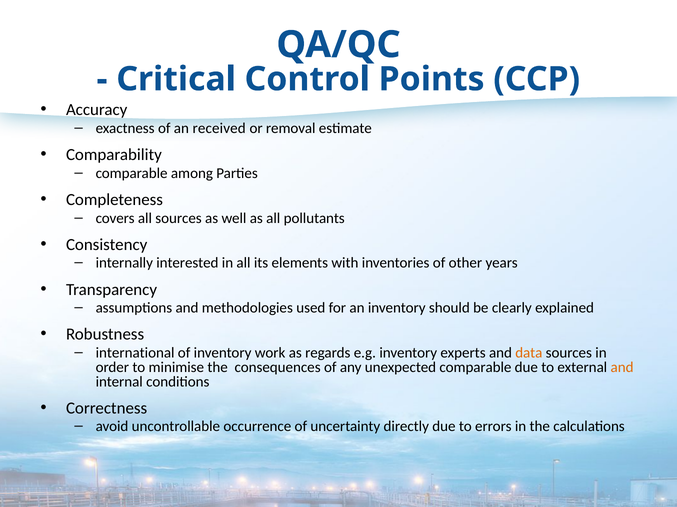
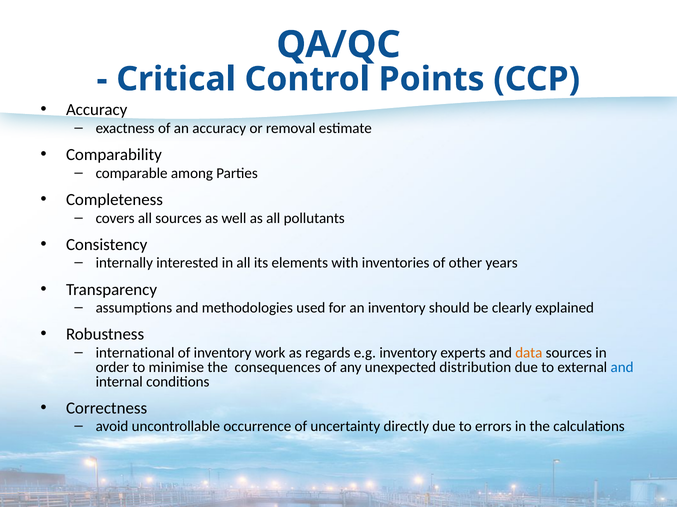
an received: received -> accuracy (219, 128)
unexpected comparable: comparable -> distribution (475, 368)
and colour: orange -> blue (622, 368)
